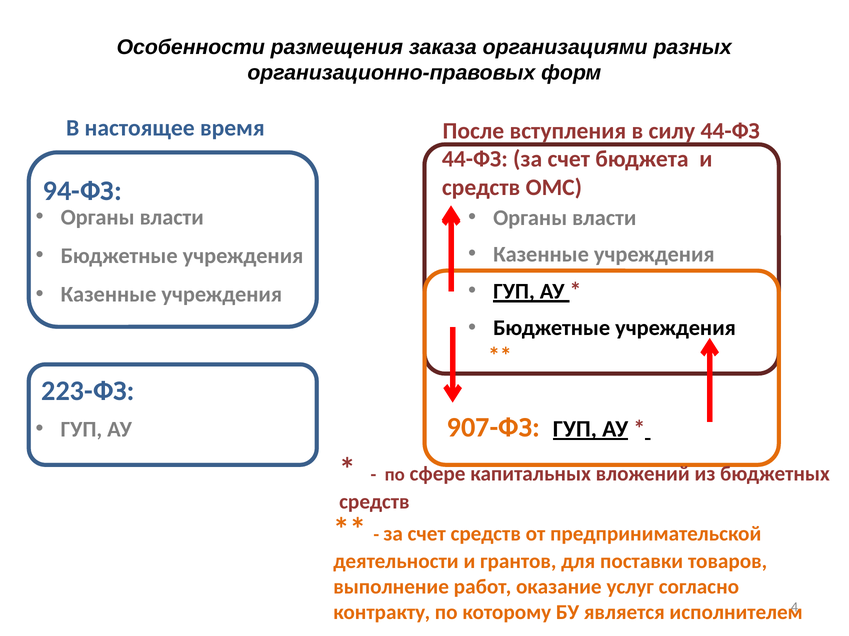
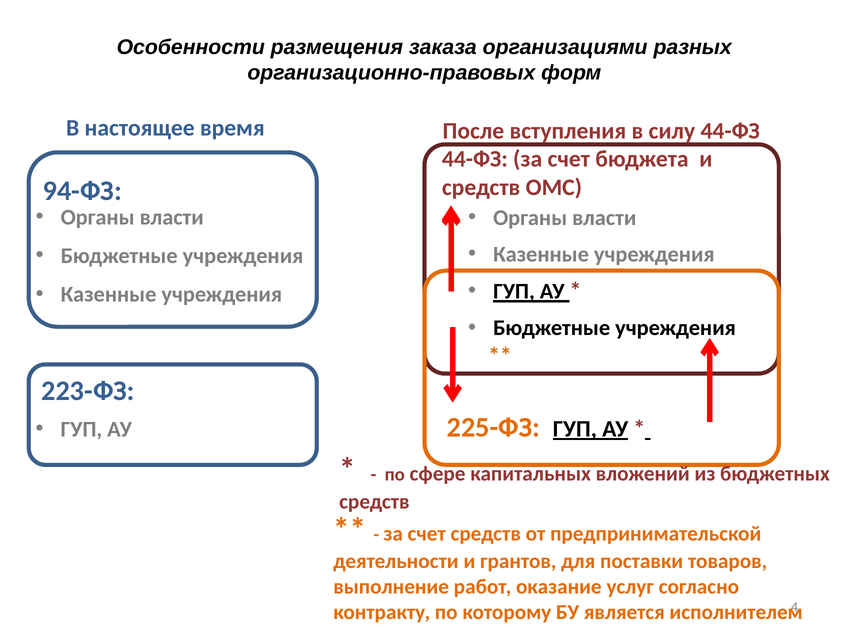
907-ФЗ: 907-ФЗ -> 225-ФЗ (493, 428)
